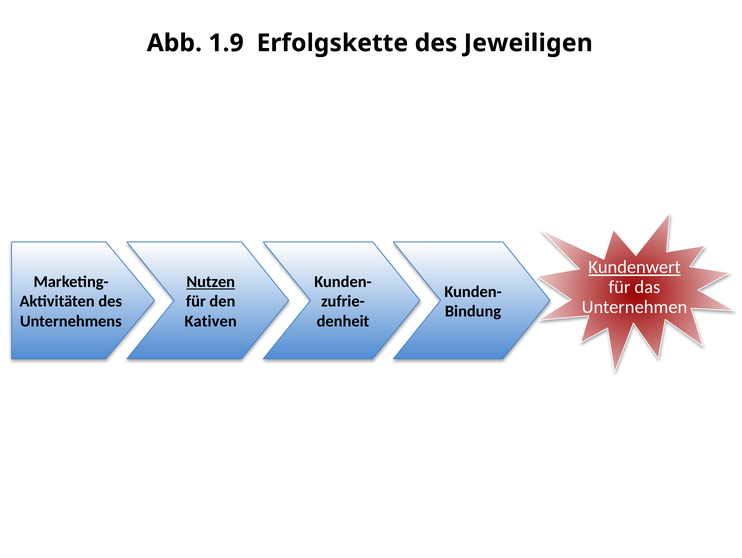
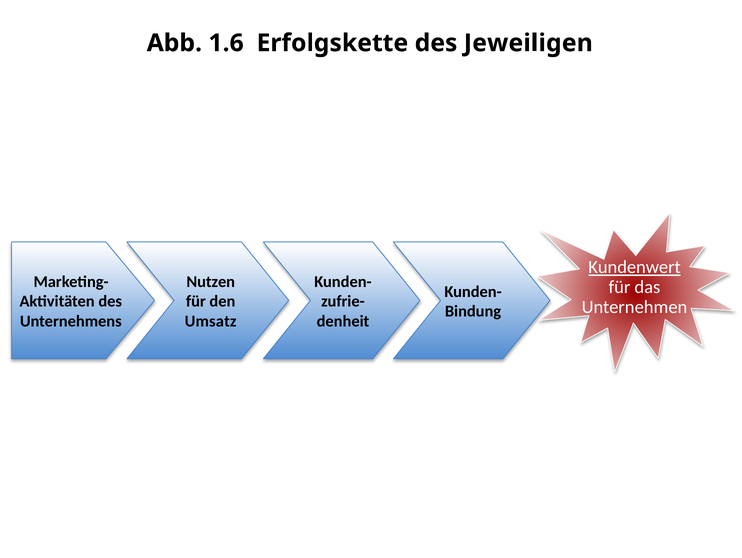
1.9: 1.9 -> 1.6 (226, 43)
Nutzen underline: present -> none (211, 282)
Kativen: Kativen -> Umsatz (211, 321)
